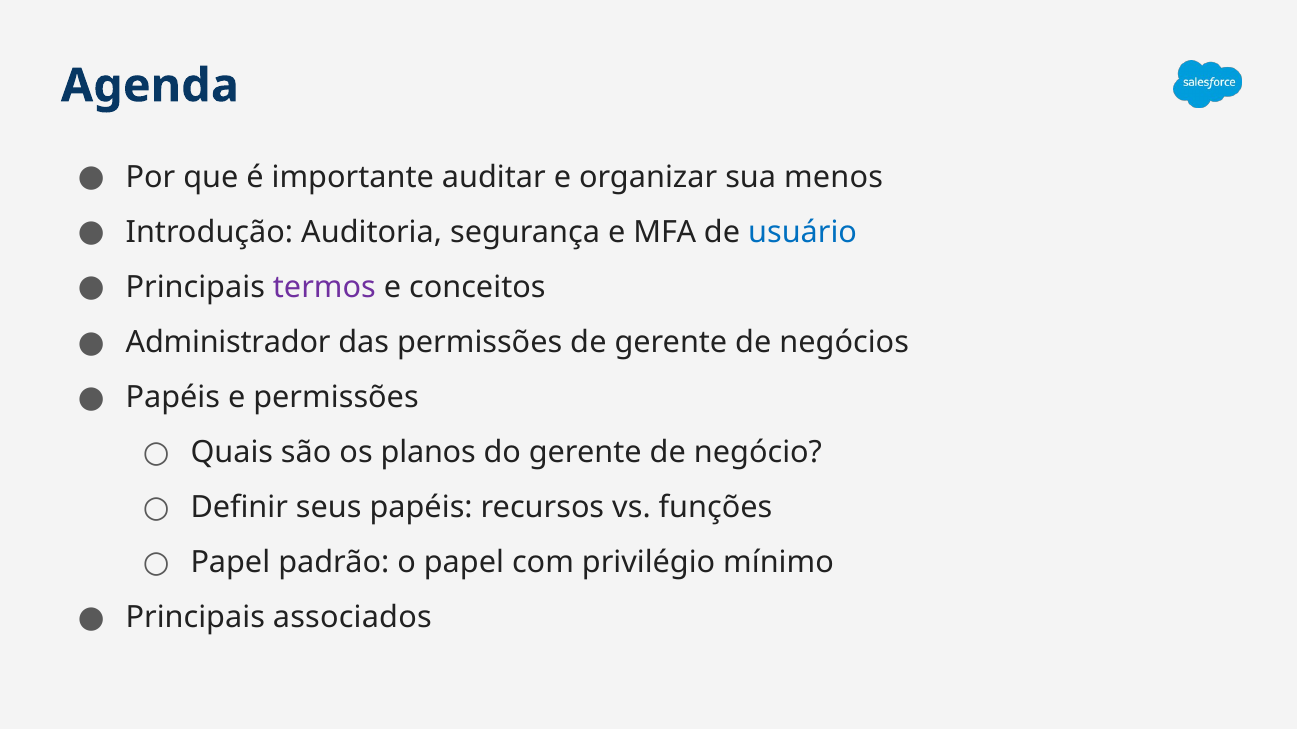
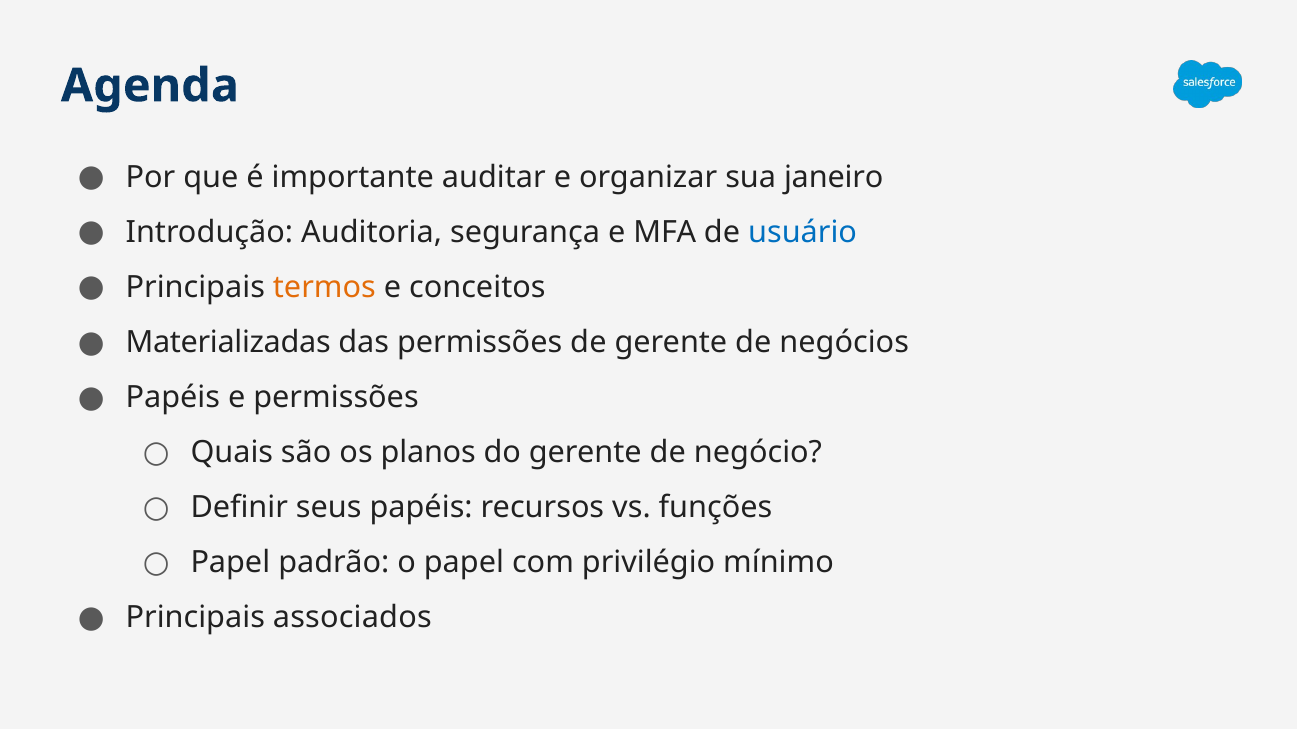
menos: menos -> janeiro (834, 177)
termos colour: purple -> orange (324, 287)
Administrador: Administrador -> Materializadas (228, 343)
